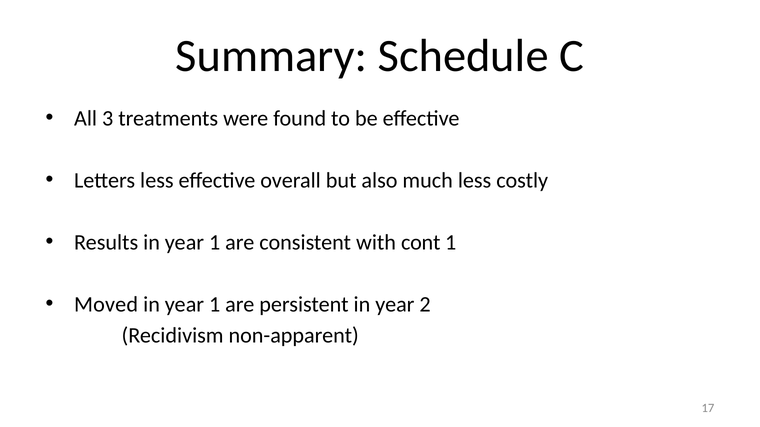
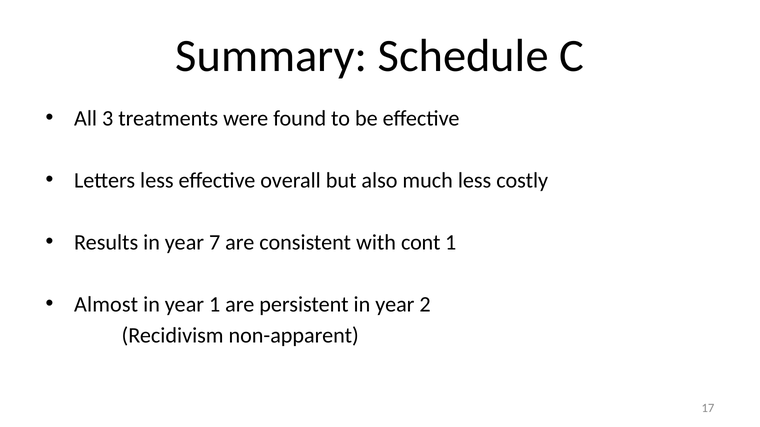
Results in year 1: 1 -> 7 (215, 243)
Moved: Moved -> Almost (106, 305)
